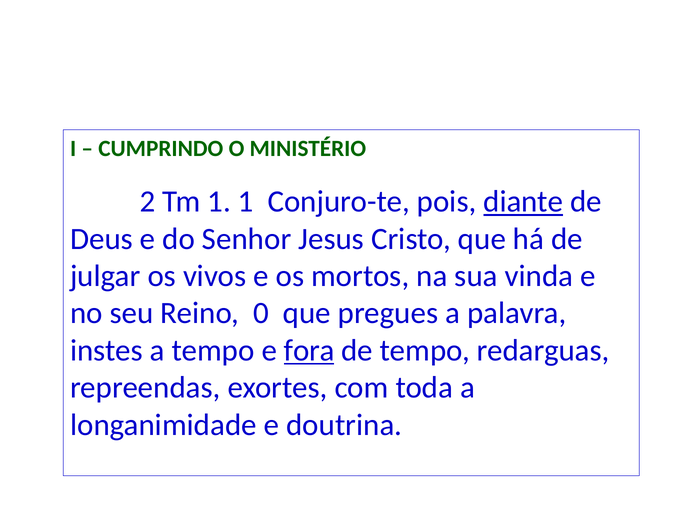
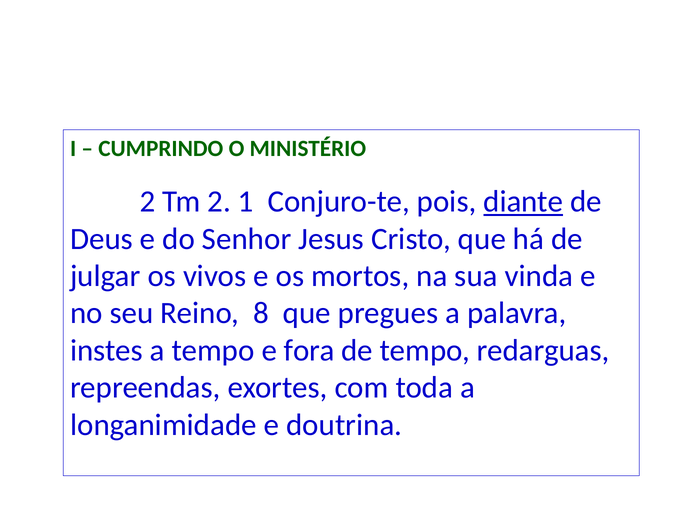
Tm 1: 1 -> 2 (219, 202)
0: 0 -> 8 (261, 313)
fora underline: present -> none (309, 350)
